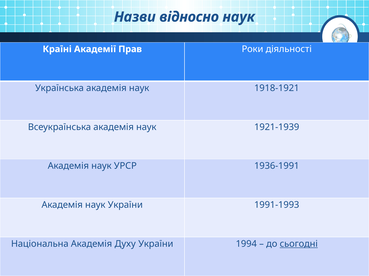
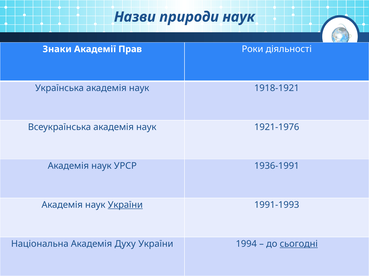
відносно: відносно -> природи (189, 17)
Країні: Країні -> Знаки (57, 49)
1921-1939: 1921-1939 -> 1921-1976 (277, 127)
України underline: none -> present (125, 205)
